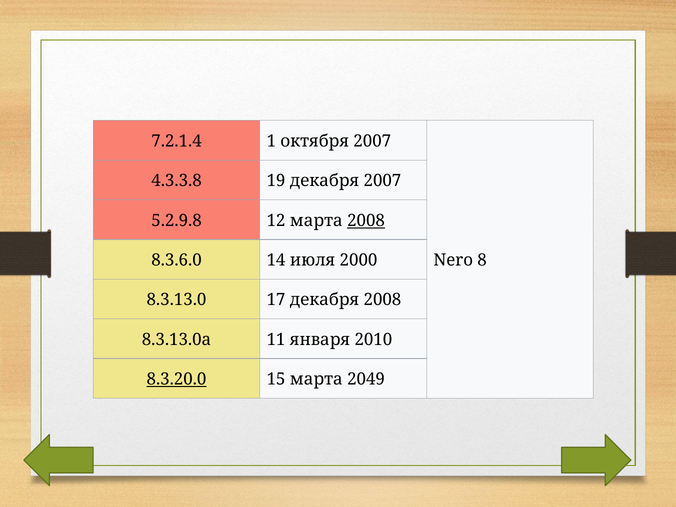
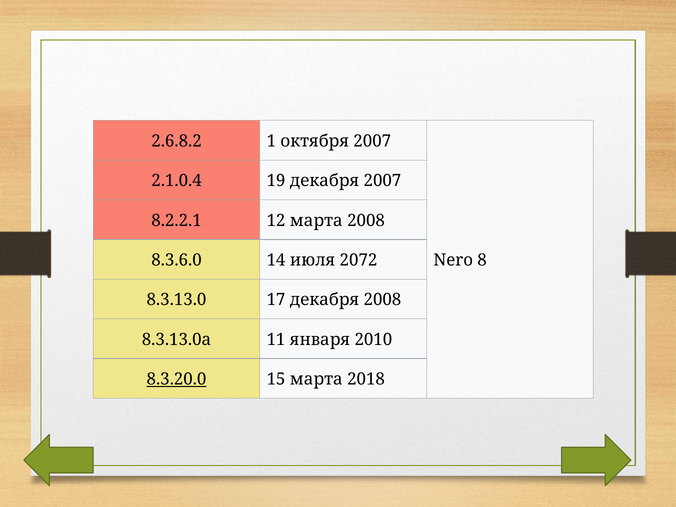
7.2.1.4: 7.2.1.4 -> 2.6.8.2 (177, 141)
4.3.3.8: 4.3.3.8 -> 2.1.0.4 (177, 181)
5.2.9.8: 5.2.9.8 -> 8.2.2.1 (177, 221)
2008 underline: present -> none (366, 221)
2000: 2000 -> 2072 (359, 260)
2049: 2049 -> 2018 (366, 379)
